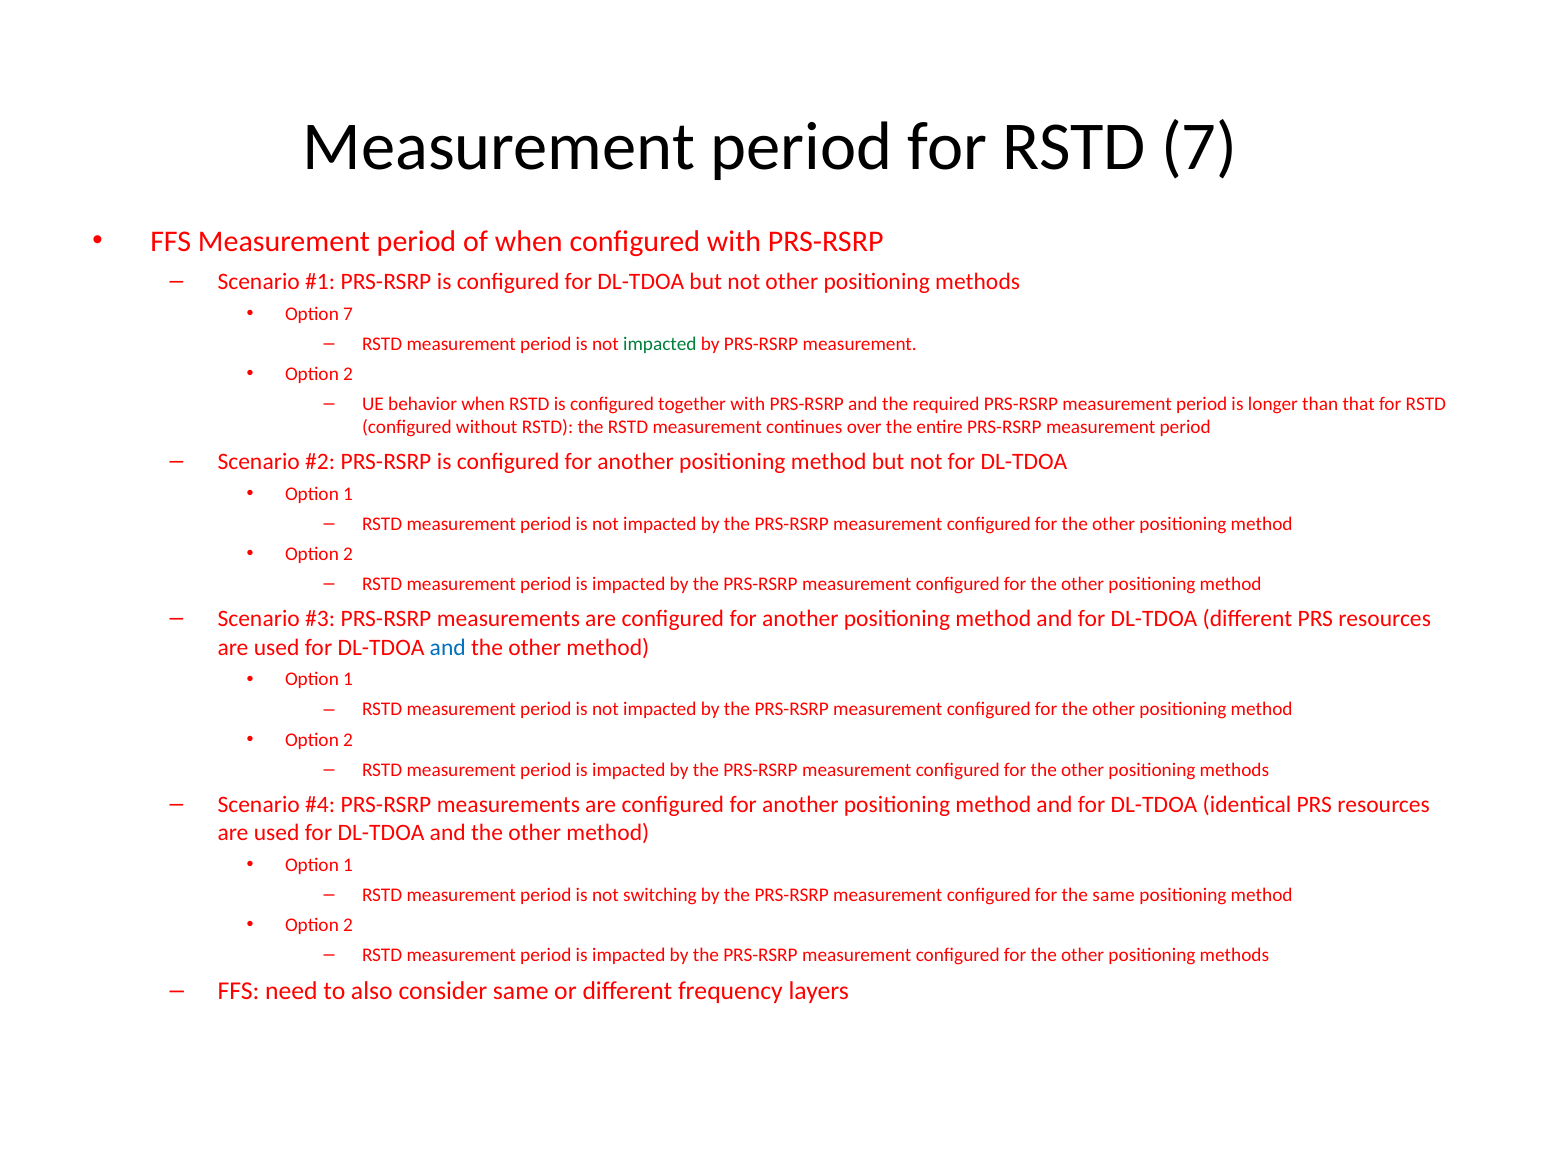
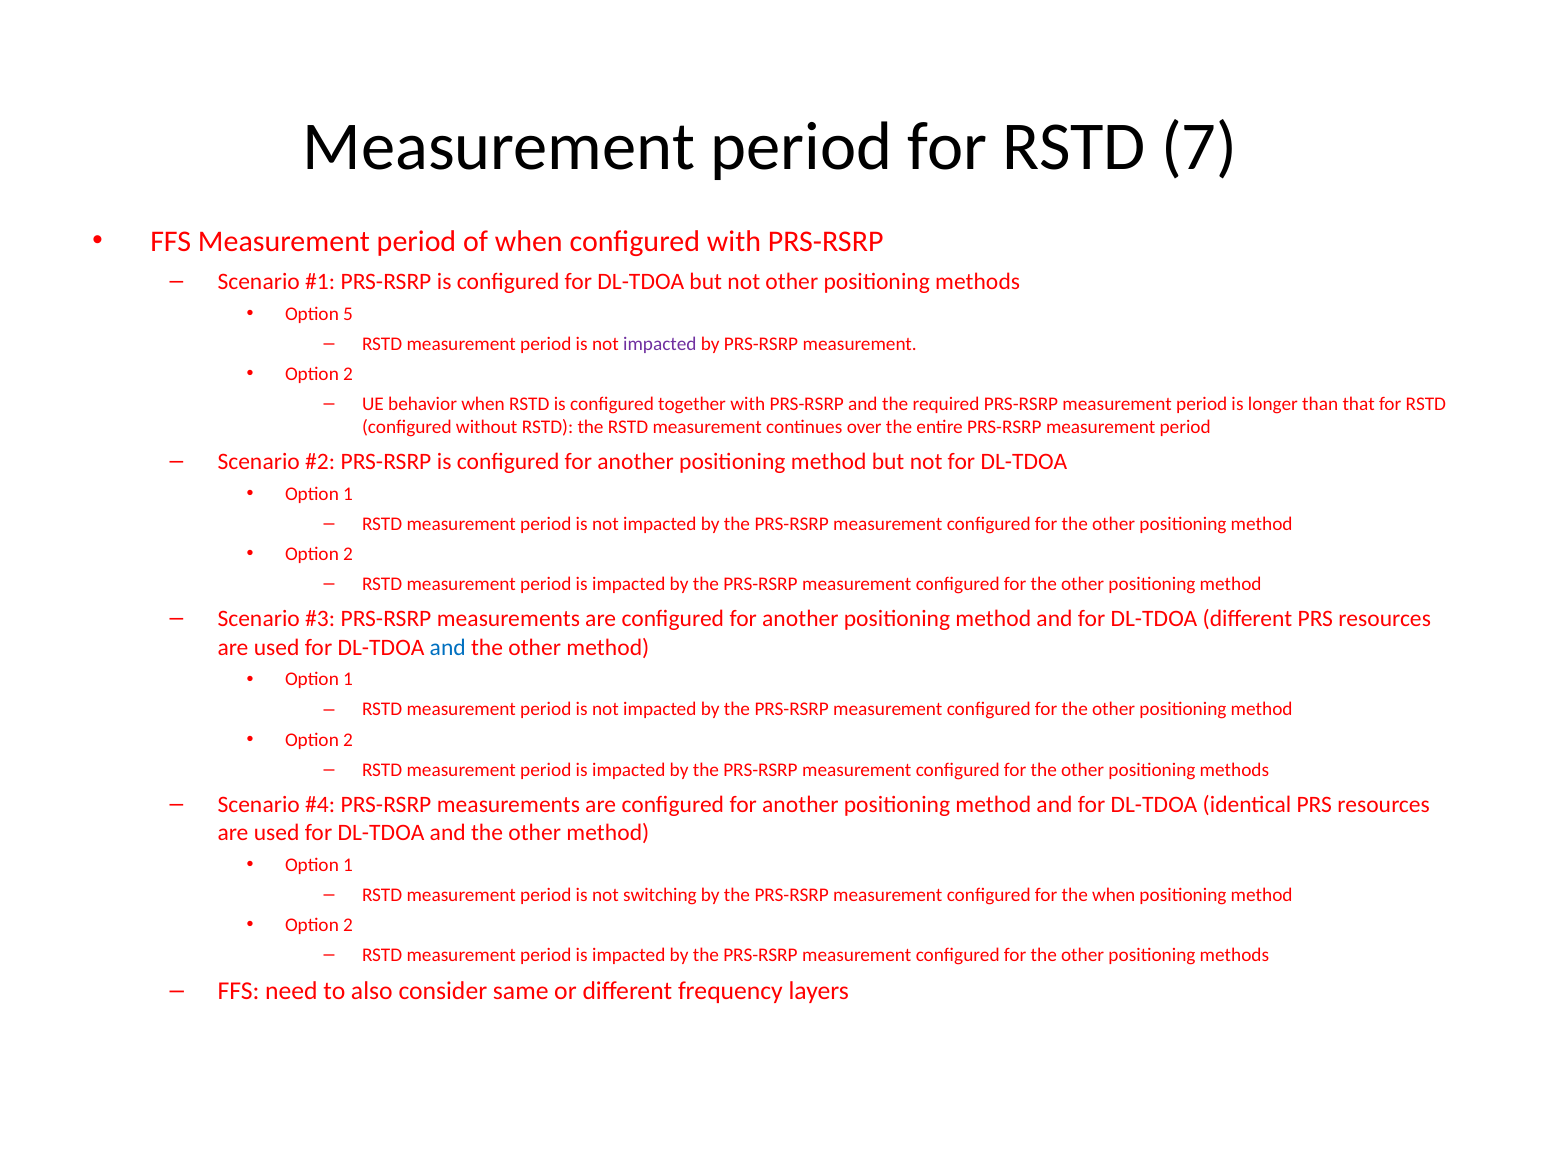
Option 7: 7 -> 5 (348, 314)
impacted colour: green -> purple (660, 344)
the same: same -> when (1114, 895)
